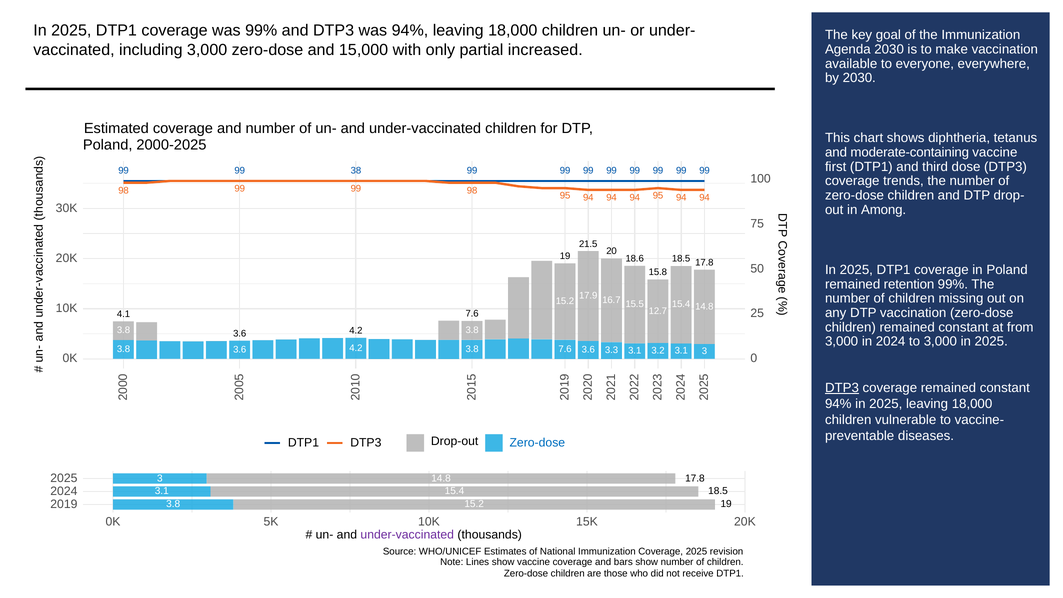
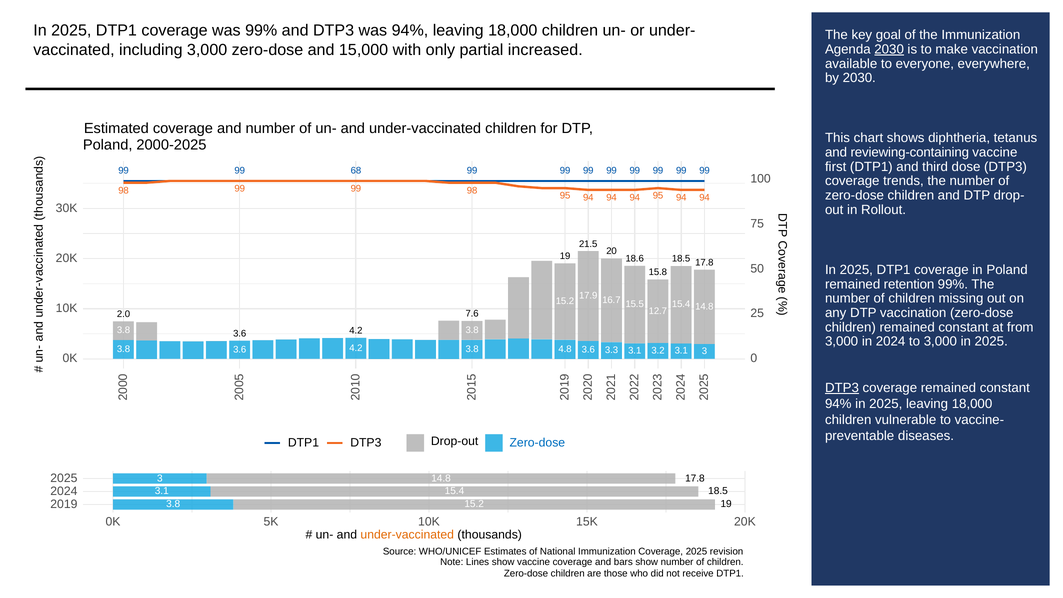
2030 underline: none -> present (889, 49)
moderate-containing: moderate-containing -> reviewing-containing (910, 152)
38: 38 -> 68 (356, 170)
Among: Among -> Rollout (884, 210)
4.1: 4.1 -> 2.0 (124, 314)
3.8 7.6: 7.6 -> 4.8 (565, 349)
under-vaccinated colour: purple -> orange (407, 535)
